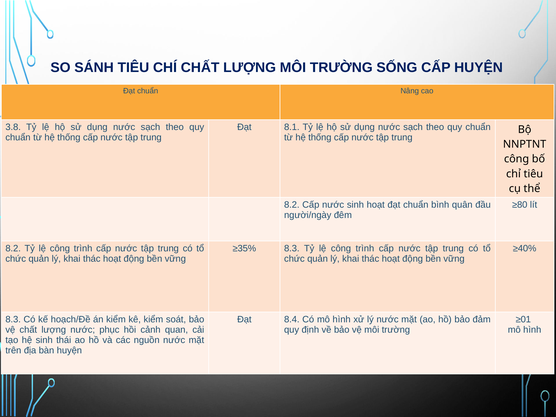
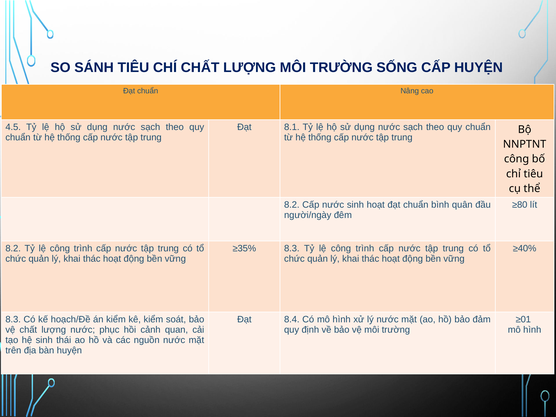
3.8: 3.8 -> 4.5 (13, 127)
